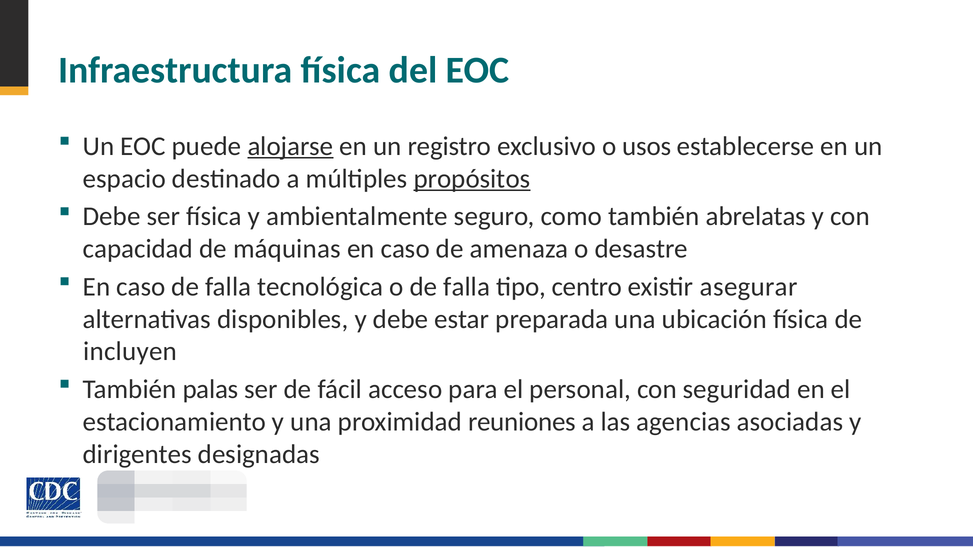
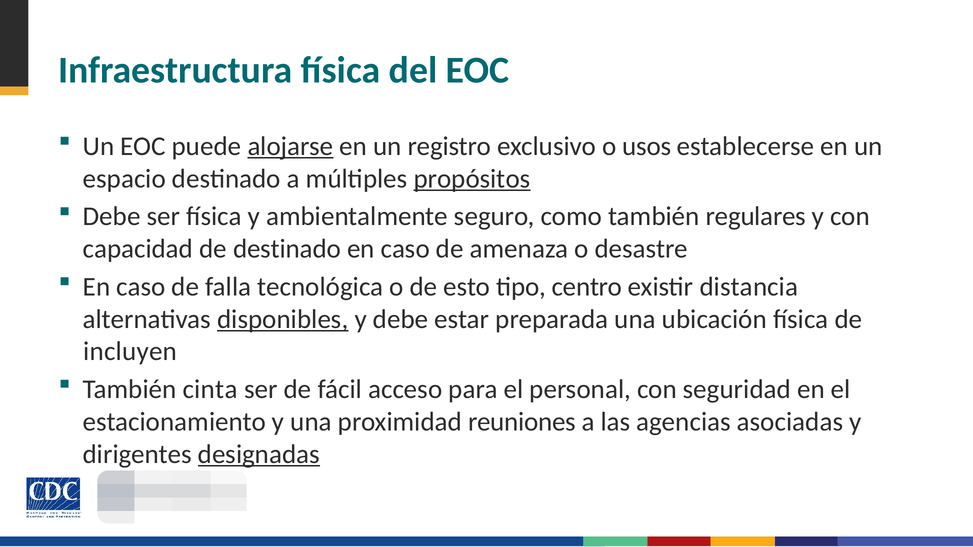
abrelatas: abrelatas -> regulares (756, 217)
de máquinas: máquinas -> destinado (287, 249)
o de falla: falla -> esto (467, 287)
asegurar: asegurar -> distancia (749, 287)
disponibles underline: none -> present (283, 319)
palas: palas -> cinta (210, 390)
designadas underline: none -> present (259, 455)
